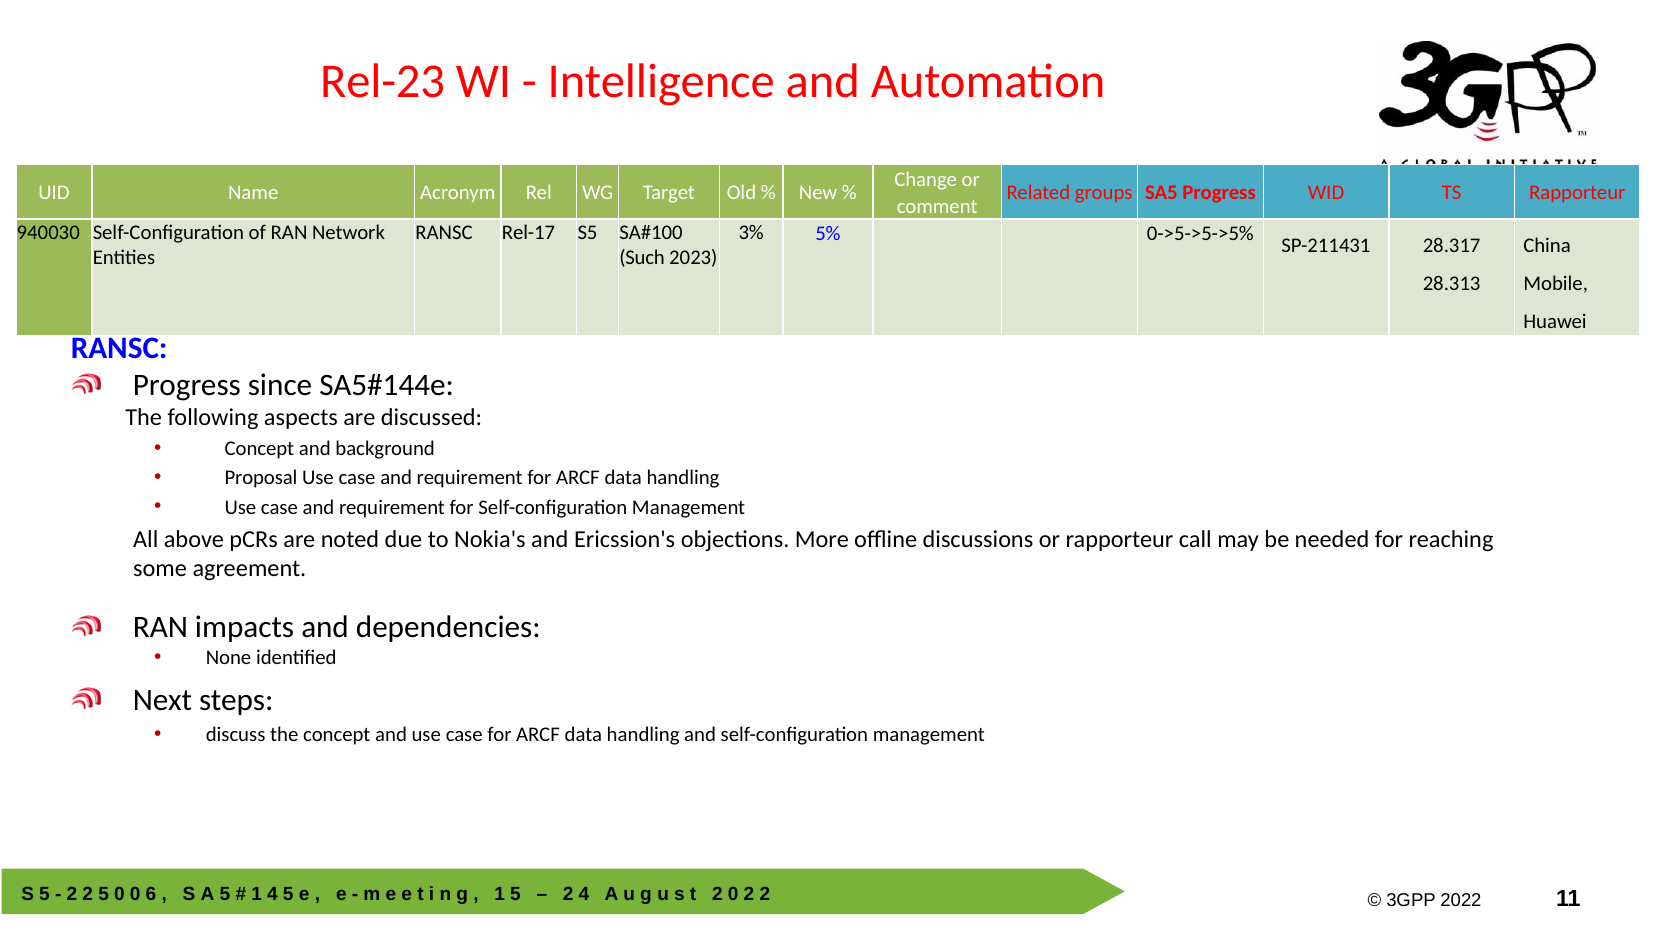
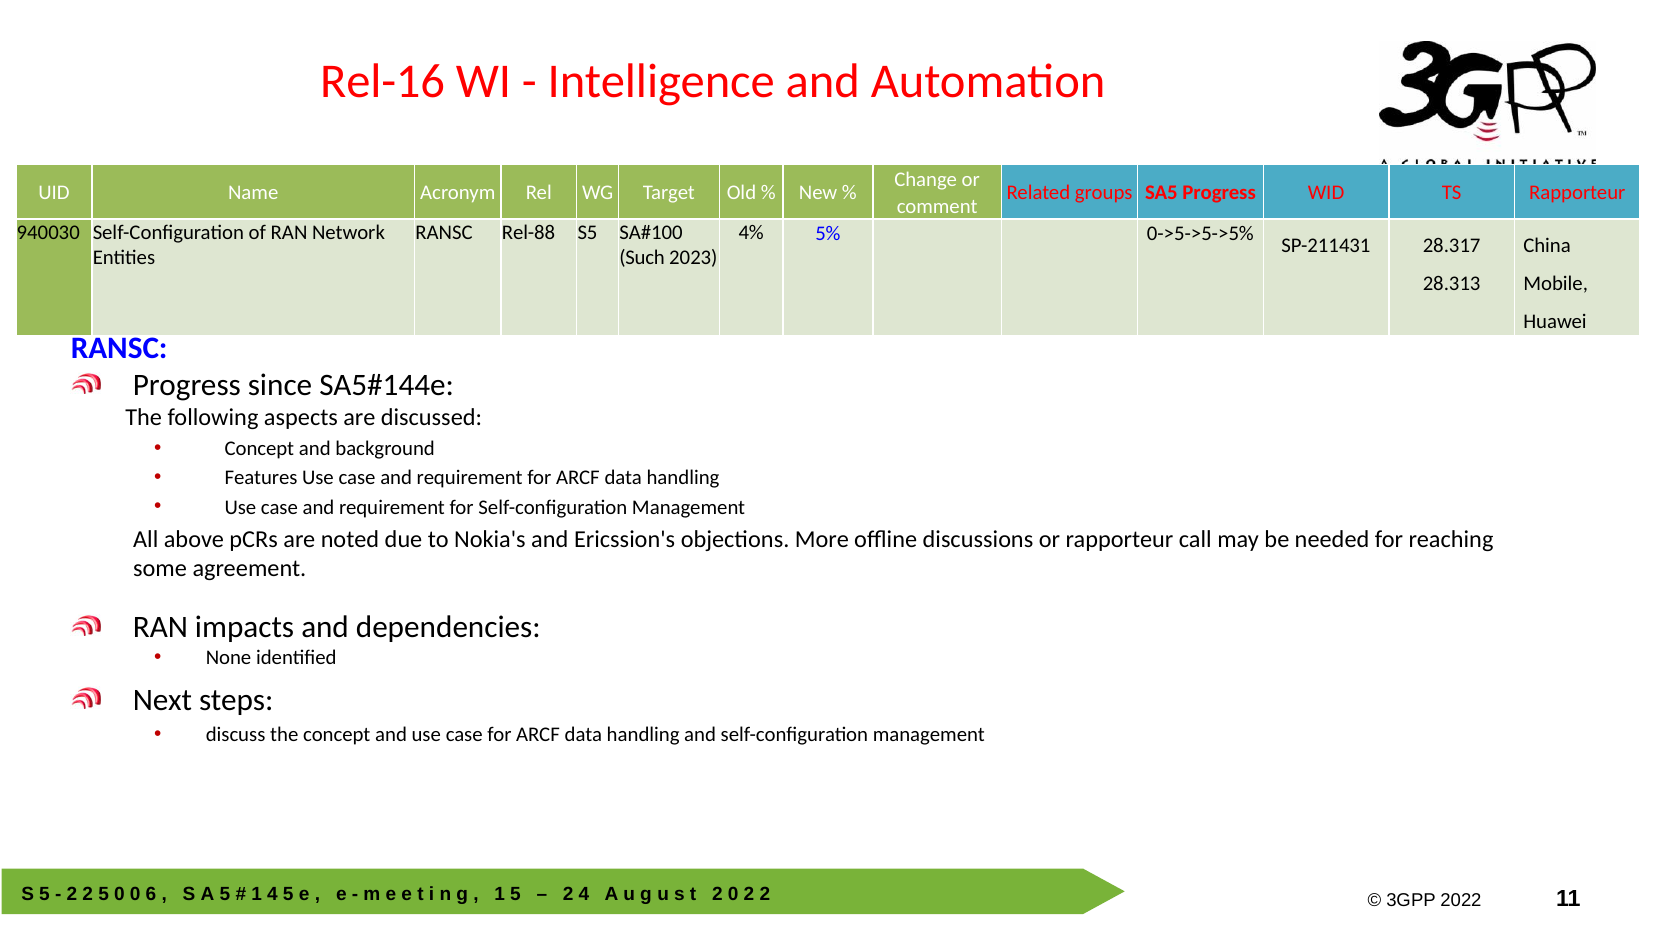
Rel-23: Rel-23 -> Rel-16 (383, 81)
Rel-17: Rel-17 -> Rel-88 (529, 233)
3%: 3% -> 4% (751, 233)
Proposal: Proposal -> Features (261, 478)
